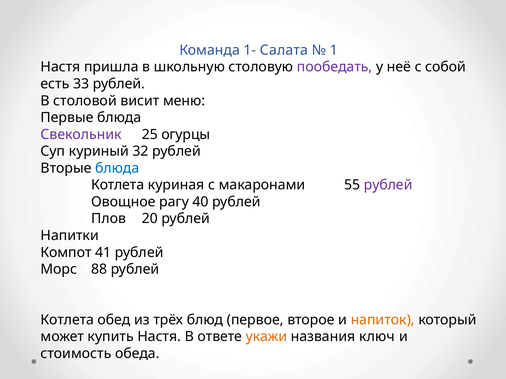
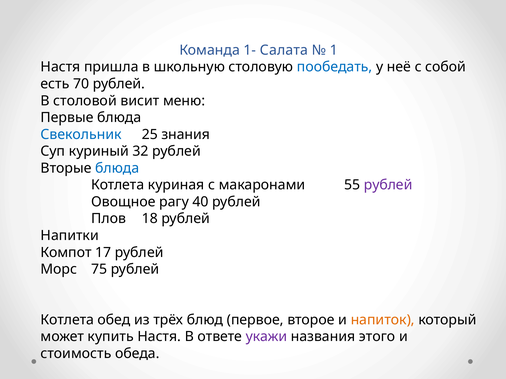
пообедать colour: purple -> blue (335, 67)
33: 33 -> 70 (81, 84)
Свекольник colour: purple -> blue (81, 135)
огурцы: огурцы -> знания (186, 135)
20: 20 -> 18 (150, 219)
41: 41 -> 17 (103, 253)
88: 88 -> 75 (99, 270)
укажи colour: orange -> purple (266, 337)
ключ: ключ -> этого (377, 337)
